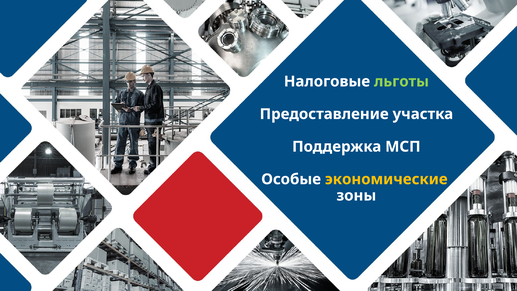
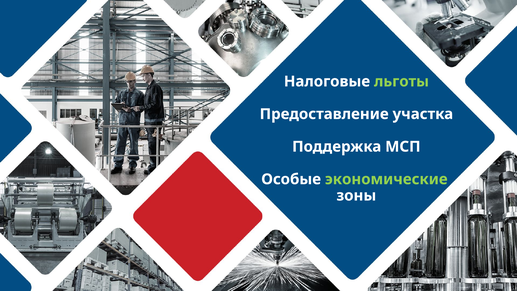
экономические colour: yellow -> light green (386, 179)
